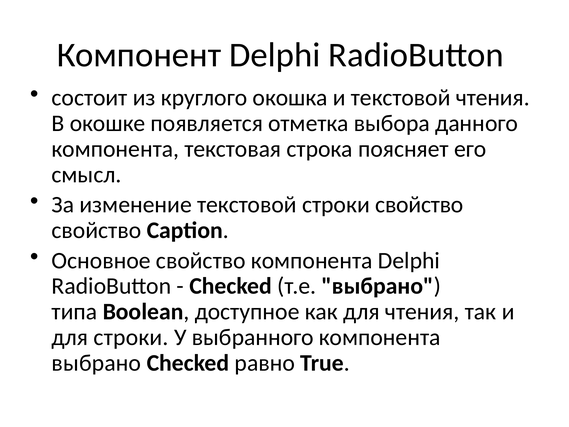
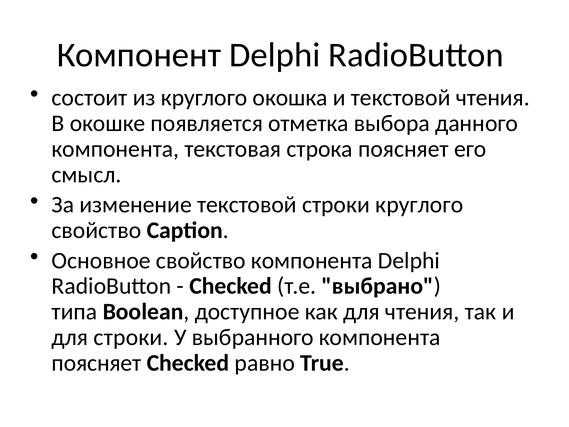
строки свойство: свойство -> круглого (419, 205)
выбрано: выбрано -> поясняет (97, 363)
